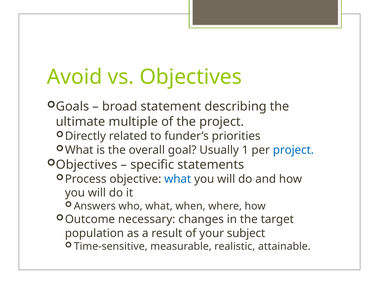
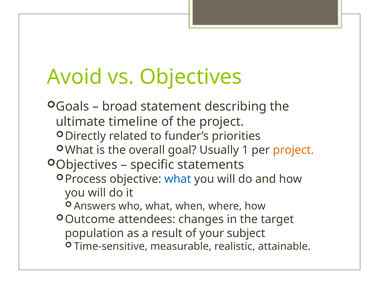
multiple: multiple -> timeline (133, 122)
project colour: blue -> orange (293, 150)
necessary: necessary -> attendees (147, 220)
